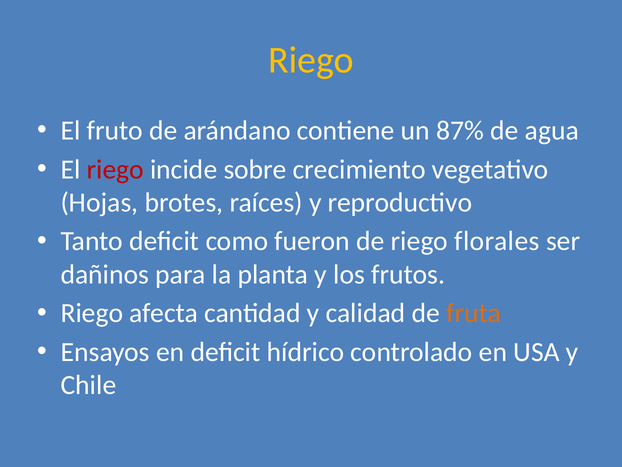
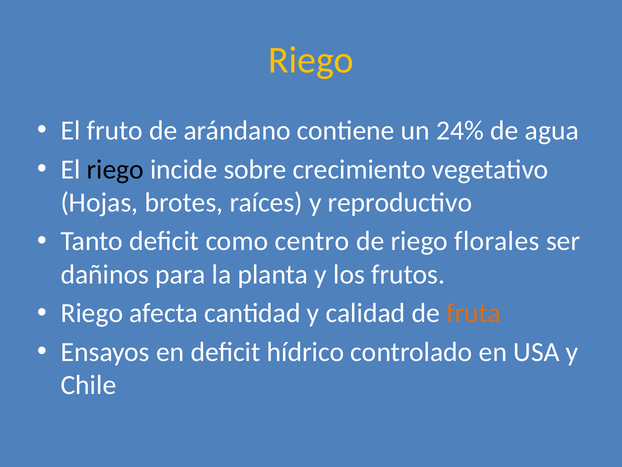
87%: 87% -> 24% (460, 130)
riego colour: red -> black (115, 169)
fueron: fueron -> centro (312, 241)
